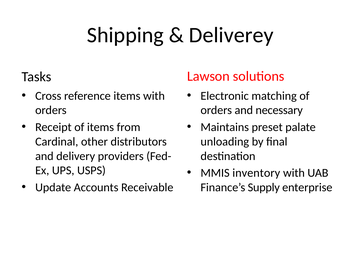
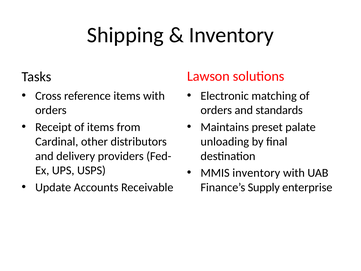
Deliverey: Deliverey -> Inventory (231, 35)
necessary: necessary -> standards (279, 110)
